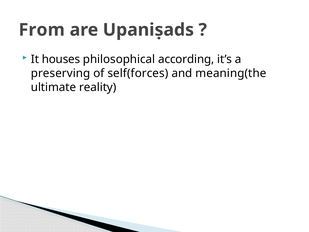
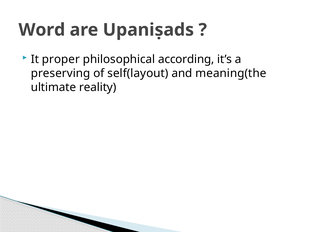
From: From -> Word (42, 30)
houses: houses -> proper (61, 59)
self(forces: self(forces -> self(layout (138, 73)
